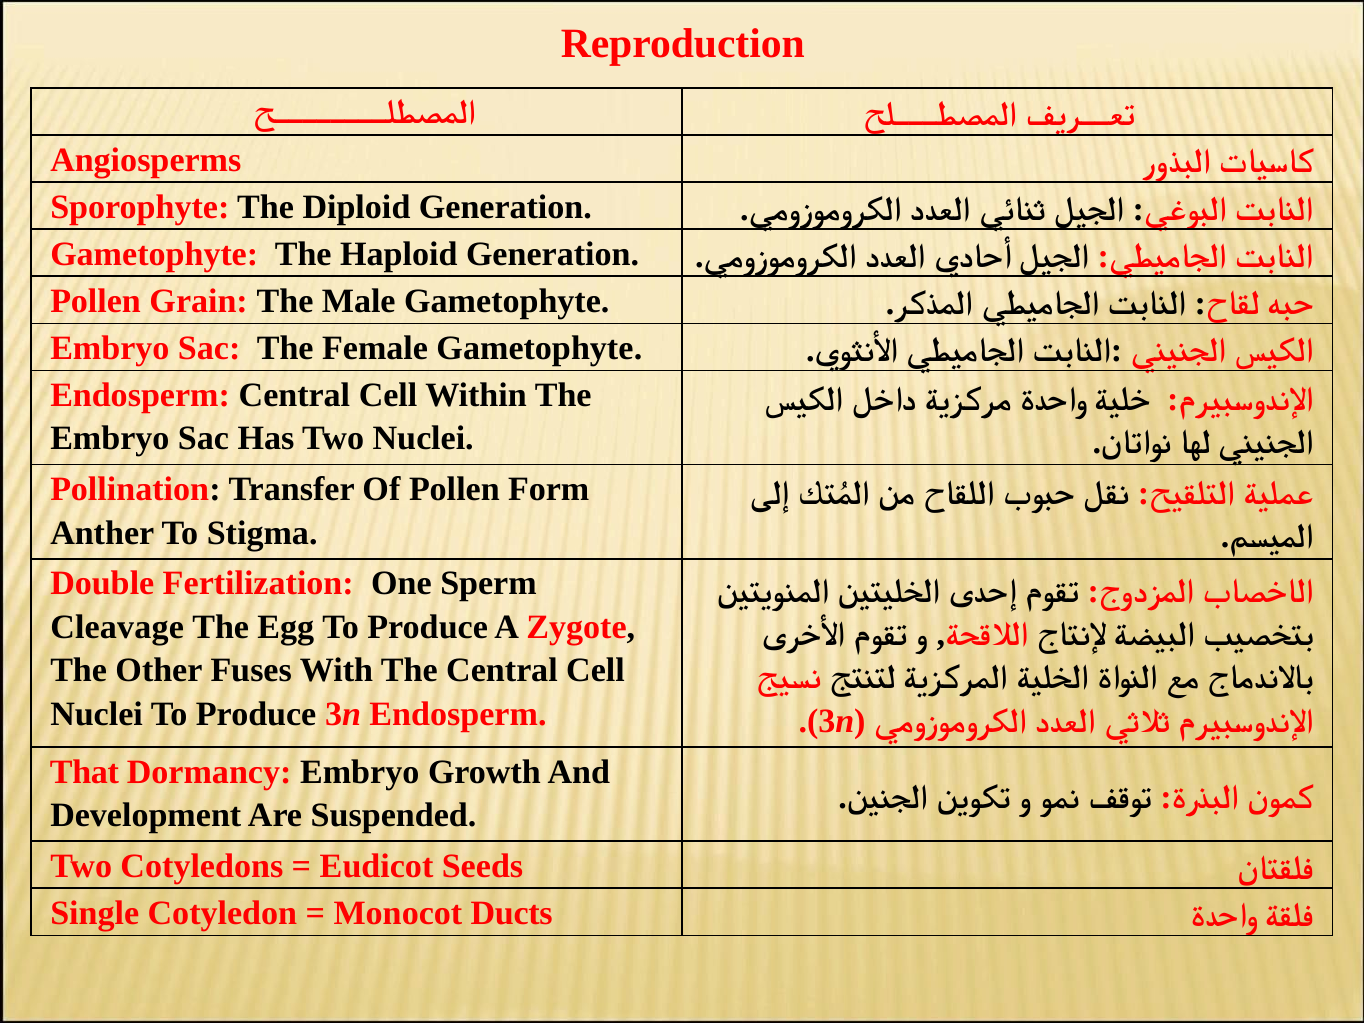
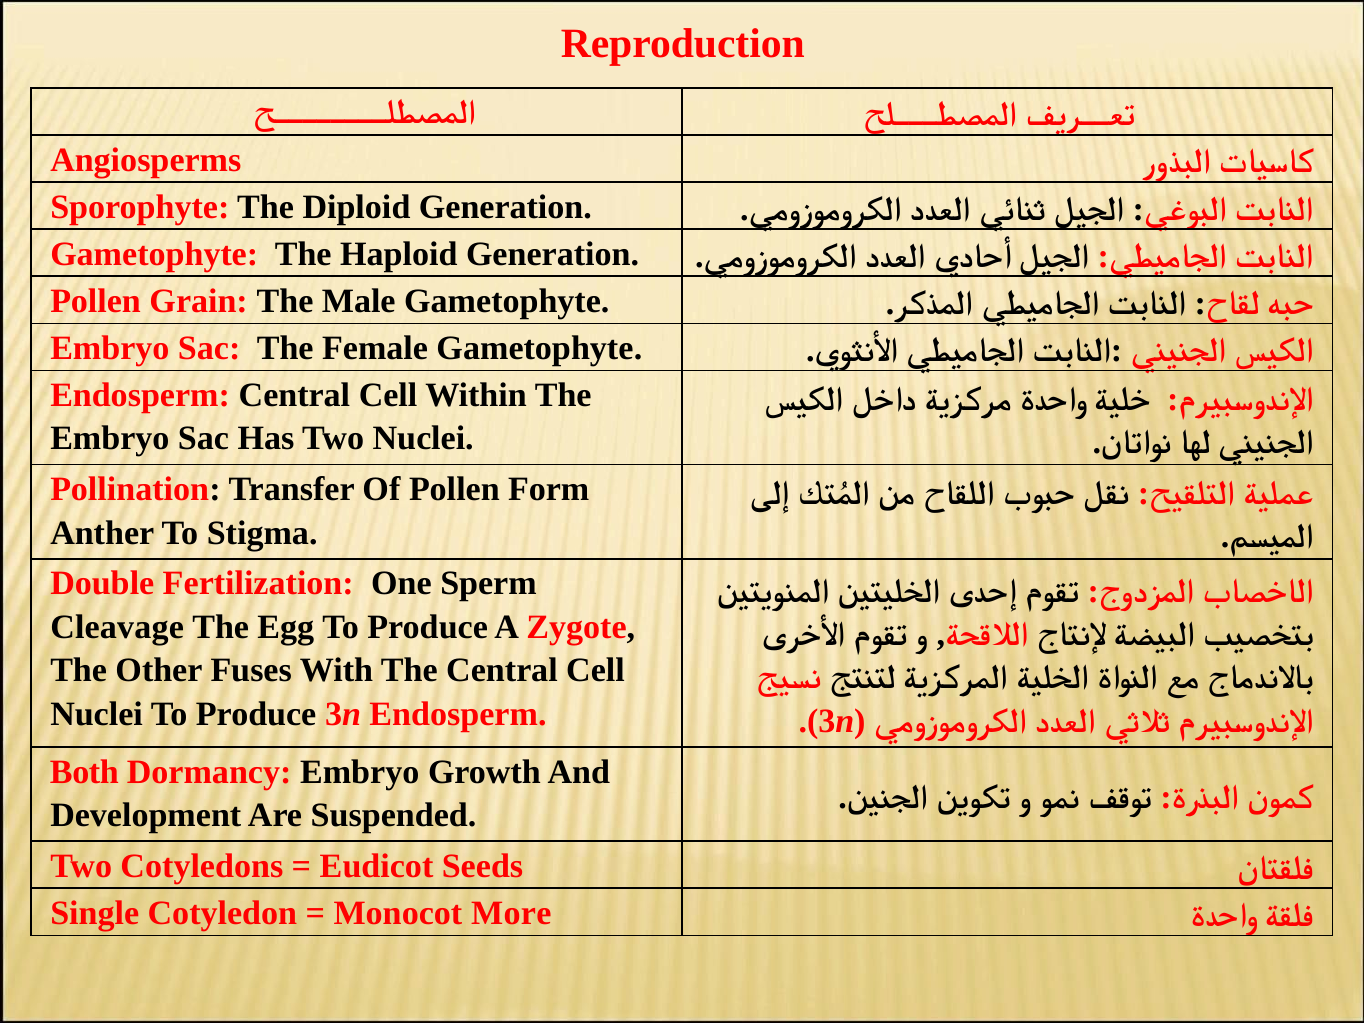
That: That -> Both (84, 772)
Ducts: Ducts -> More (511, 913)
